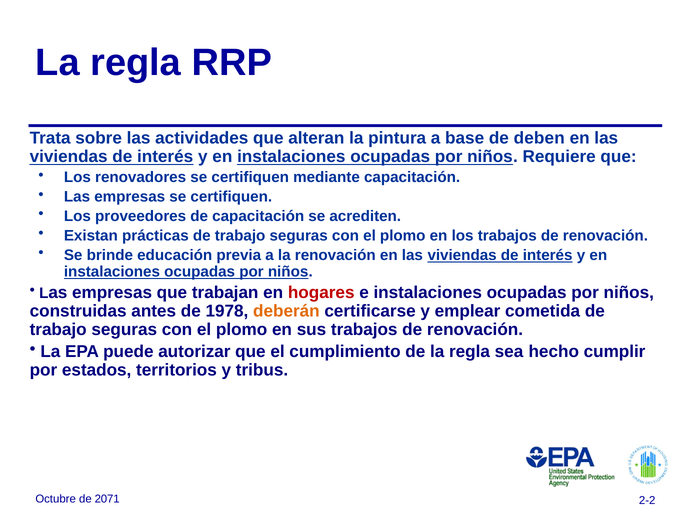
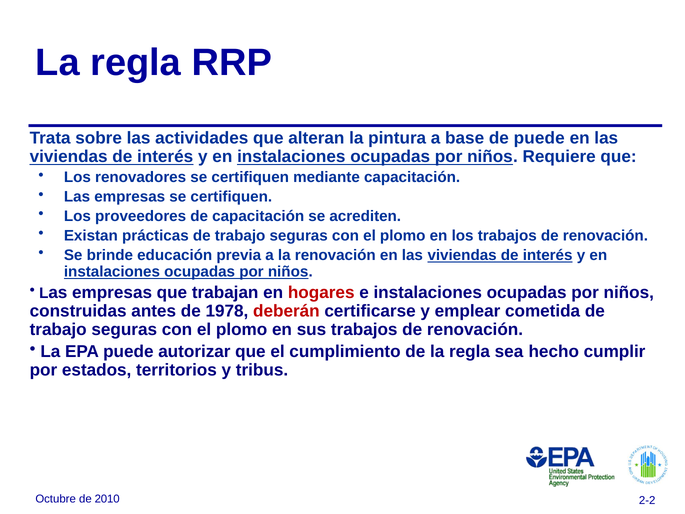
de deben: deben -> puede (539, 138)
deberán colour: orange -> red (286, 311)
2071: 2071 -> 2010 (107, 499)
